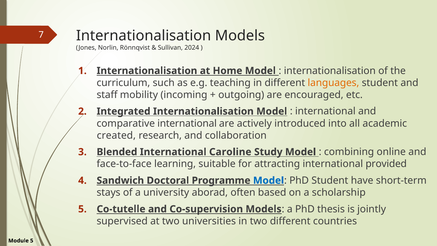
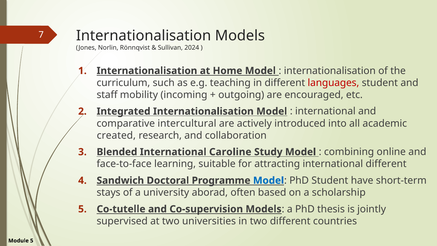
languages colour: orange -> red (333, 83)
comparative international: international -> intercultural (187, 123)
international provided: provided -> different (386, 164)
